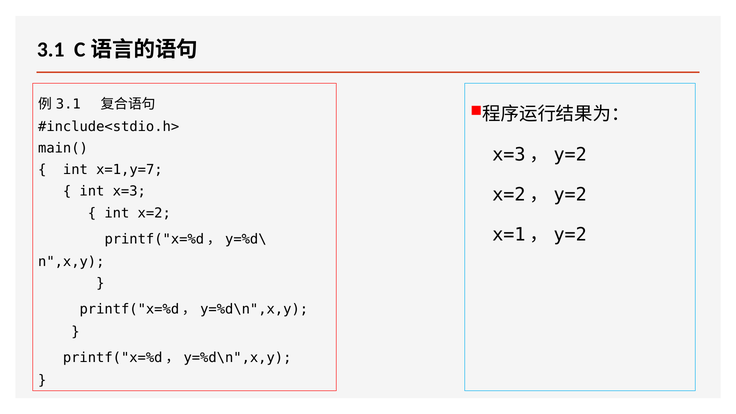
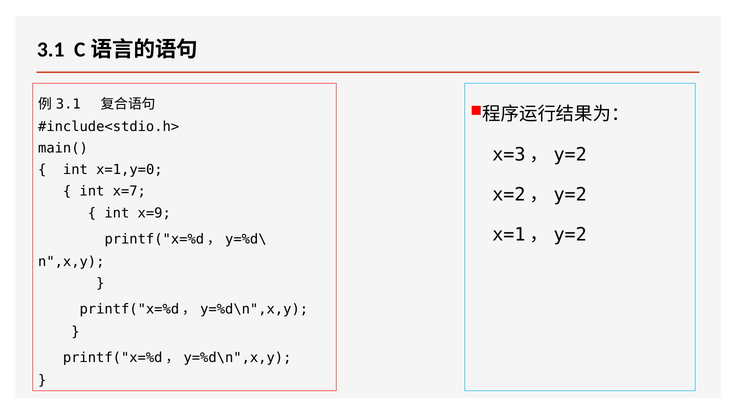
x=1,y=7: x=1,y=7 -> x=1,y=0 (129, 170)
x=3: x=3 -> x=7 (129, 191)
x=2: x=2 -> x=9 (154, 213)
